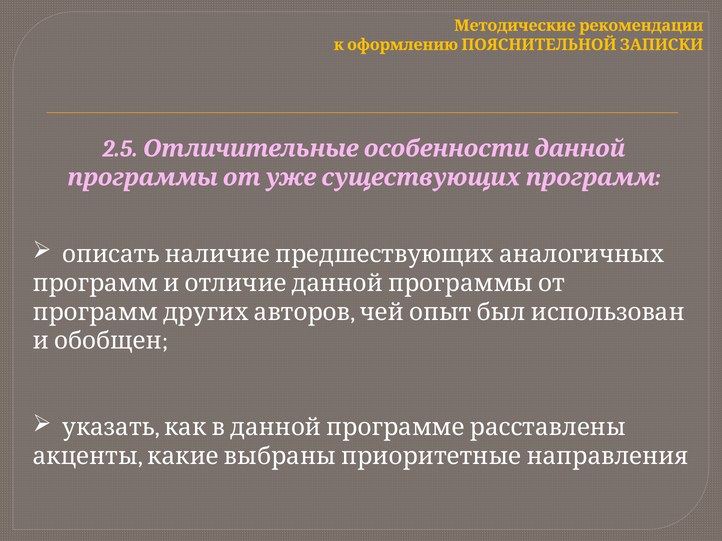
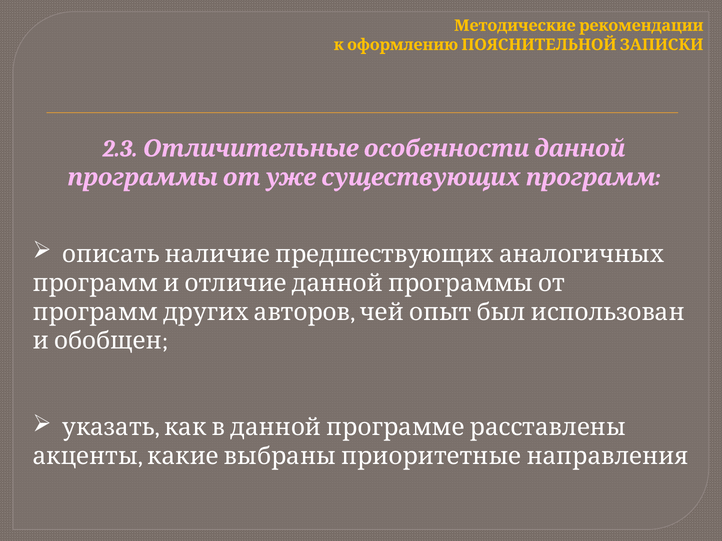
2.5: 2.5 -> 2.3 (120, 149)
